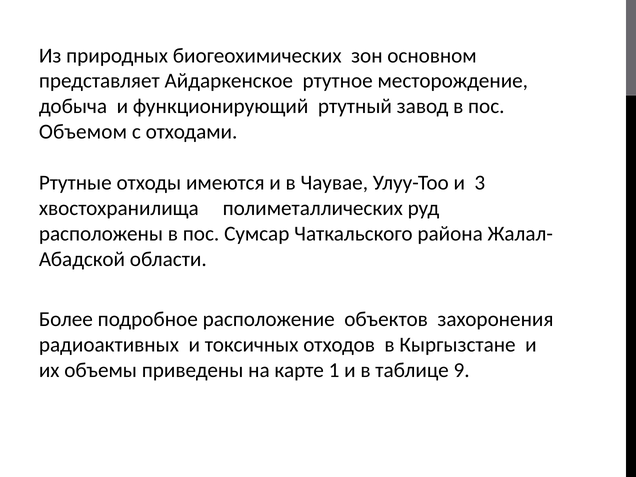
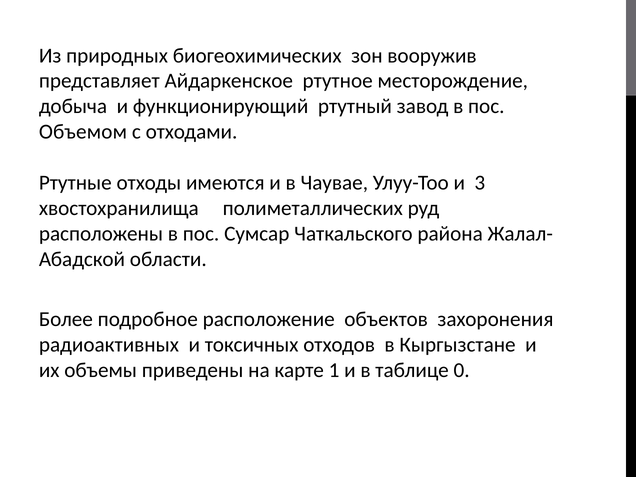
основном: основном -> вооружив (432, 56)
9: 9 -> 0 (462, 370)
